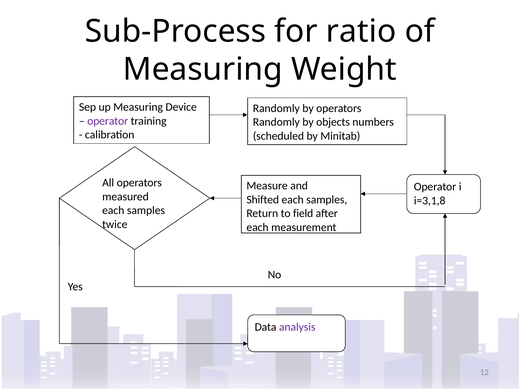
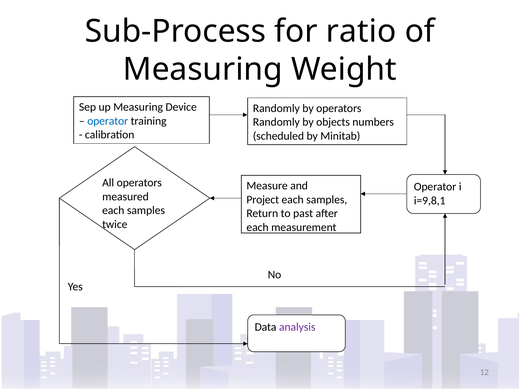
operator colour: purple -> blue (108, 121)
Shifted: Shifted -> Project (263, 200)
i=3,1,8: i=3,1,8 -> i=9,8,1 (430, 201)
field: field -> past (303, 213)
